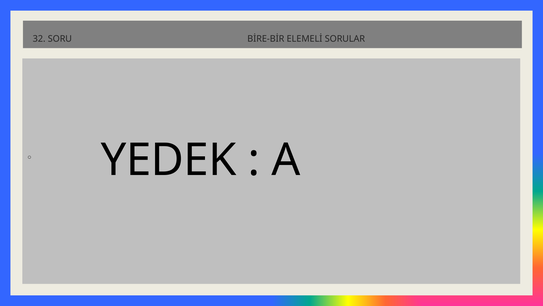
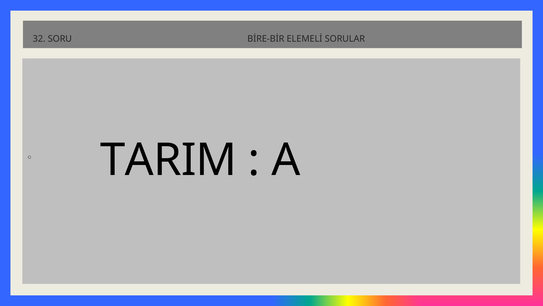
YEDEK: YEDEK -> TARIM (169, 160)
